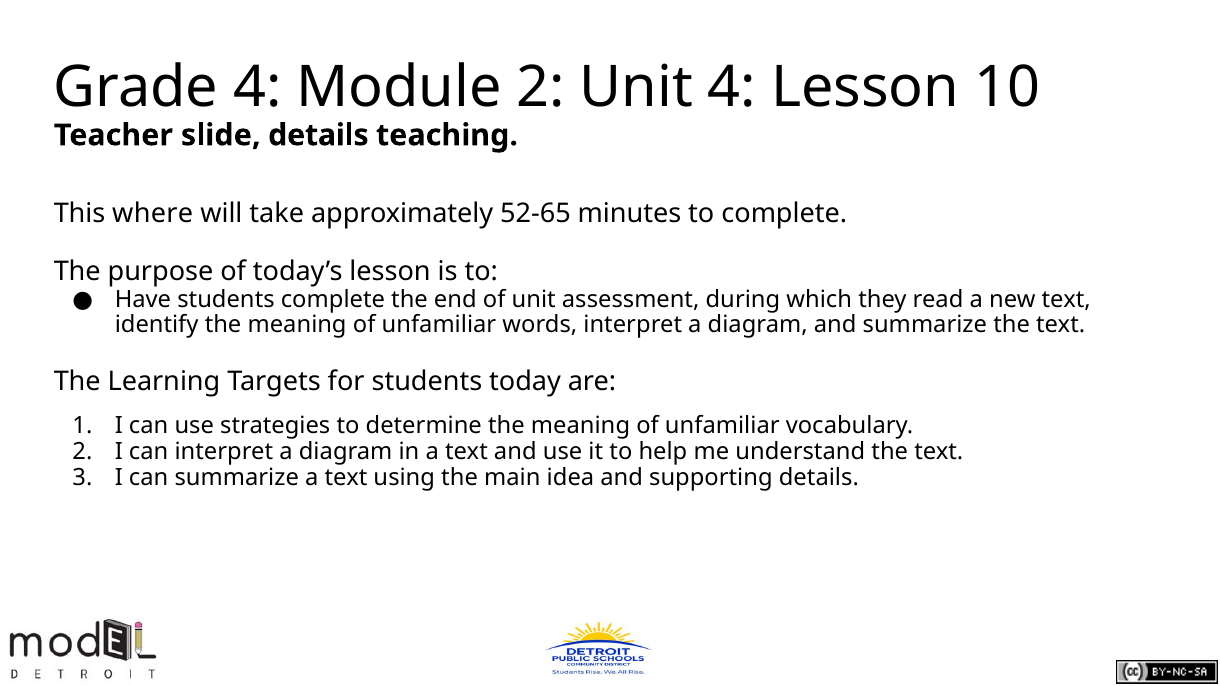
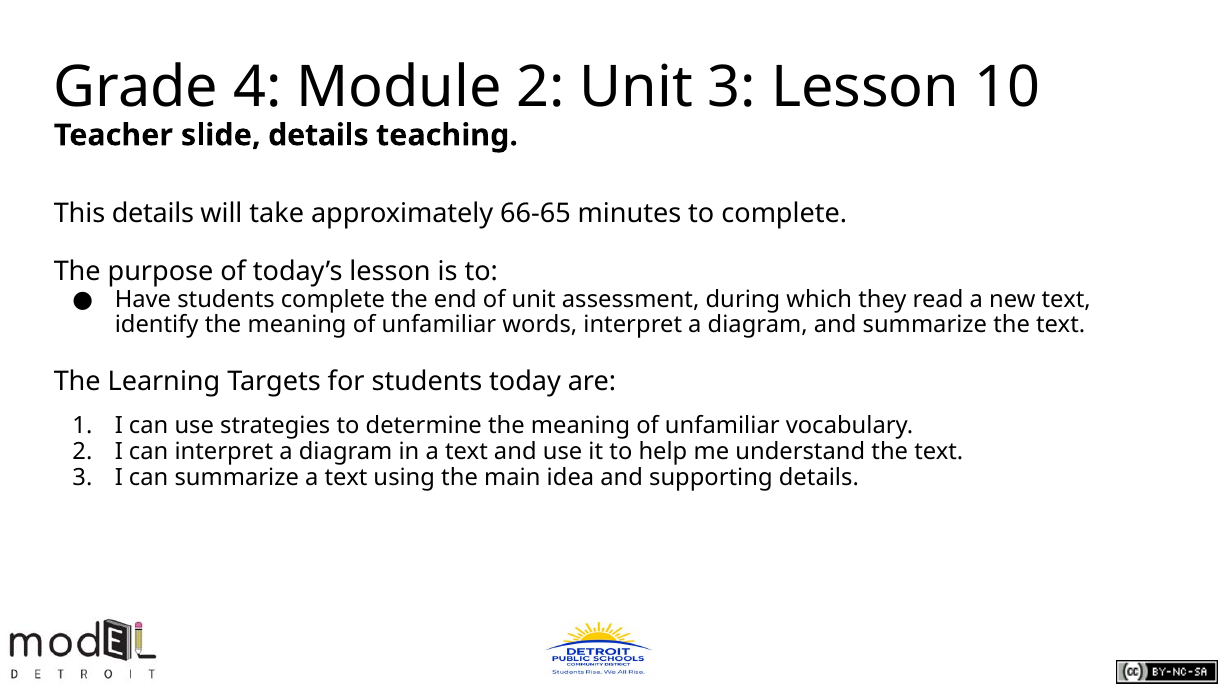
Unit 4: 4 -> 3 (732, 88)
This where: where -> details (153, 213)
52-65: 52-65 -> 66-65 (535, 213)
